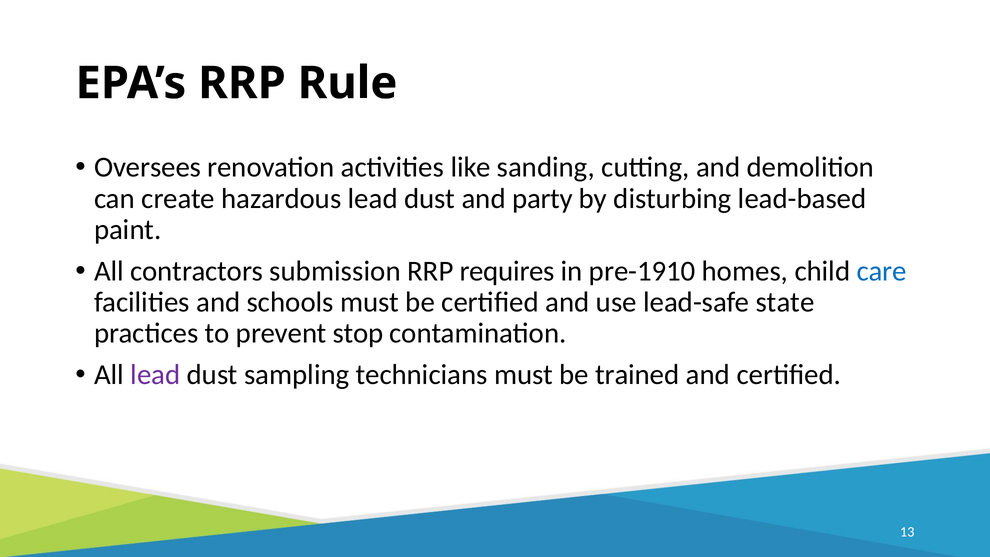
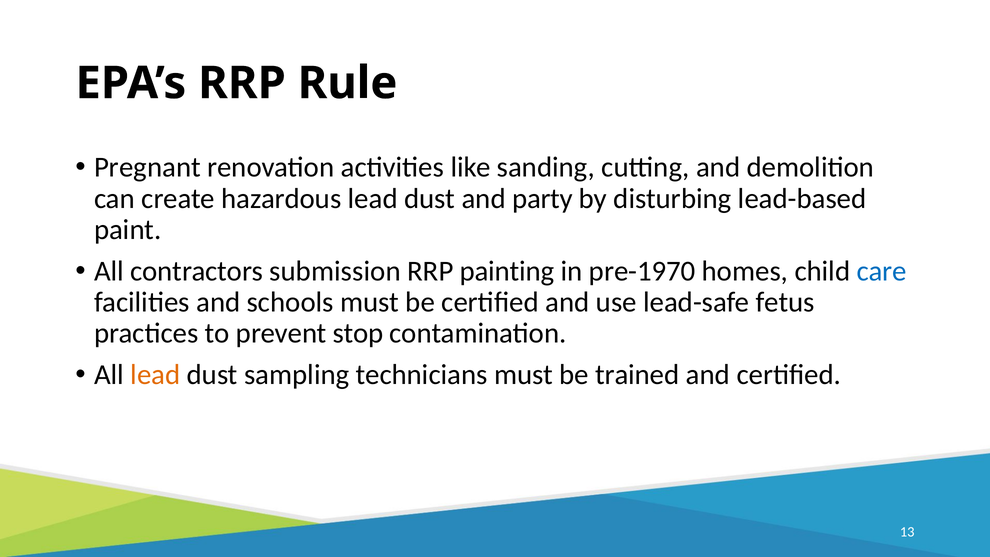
Oversees: Oversees -> Pregnant (148, 167)
requires: requires -> painting (507, 271)
pre-1910: pre-1910 -> pre-1970 (642, 271)
state: state -> fetus (785, 302)
lead colour: purple -> orange (155, 375)
